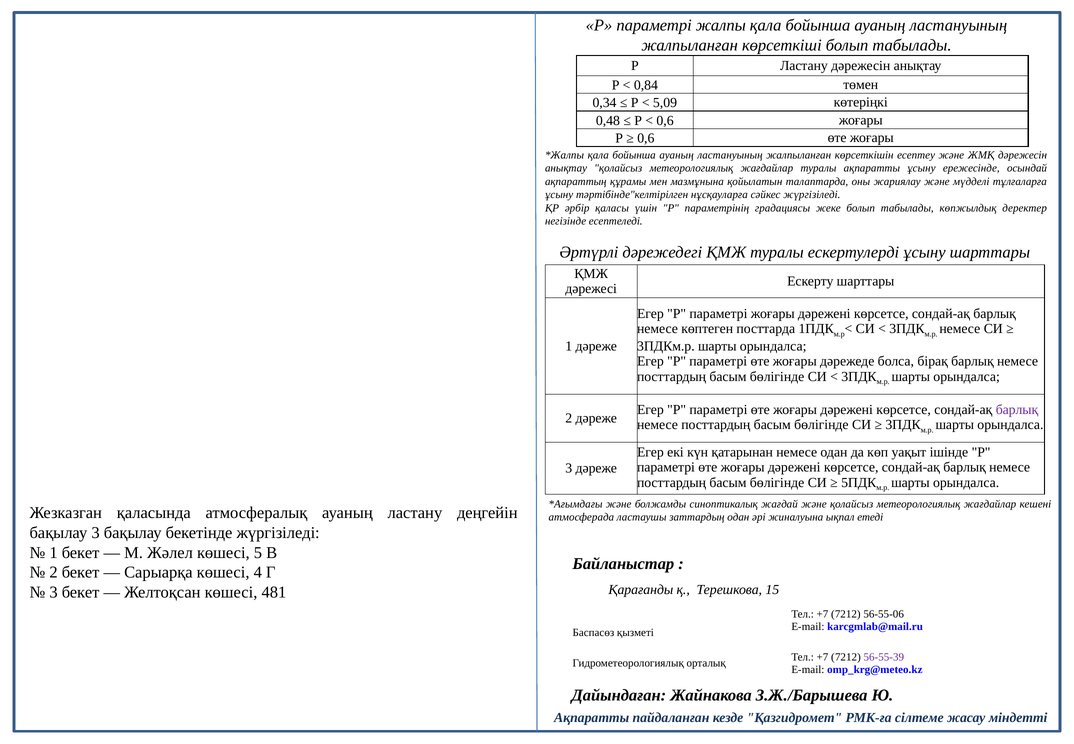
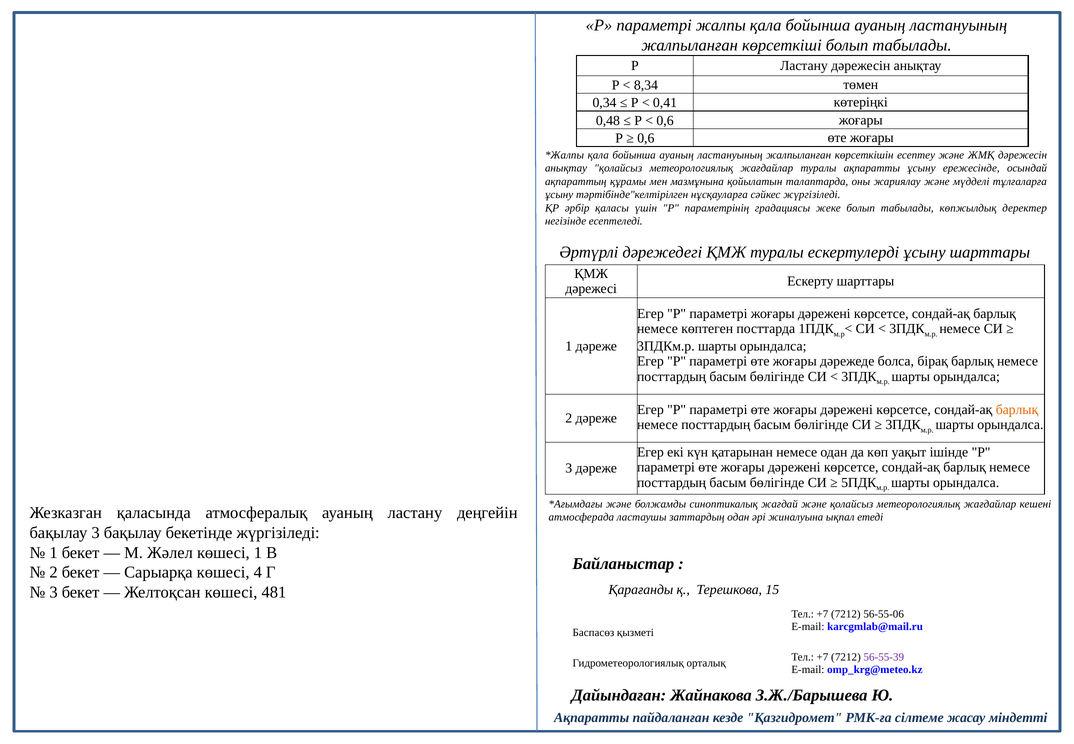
0,84: 0,84 -> 8,34 (646, 85)
5,09: 5,09 -> 0,41 (665, 103)
барлық colour: purple -> orange (1017, 409)
көшесі 5: 5 -> 1 (258, 552)
